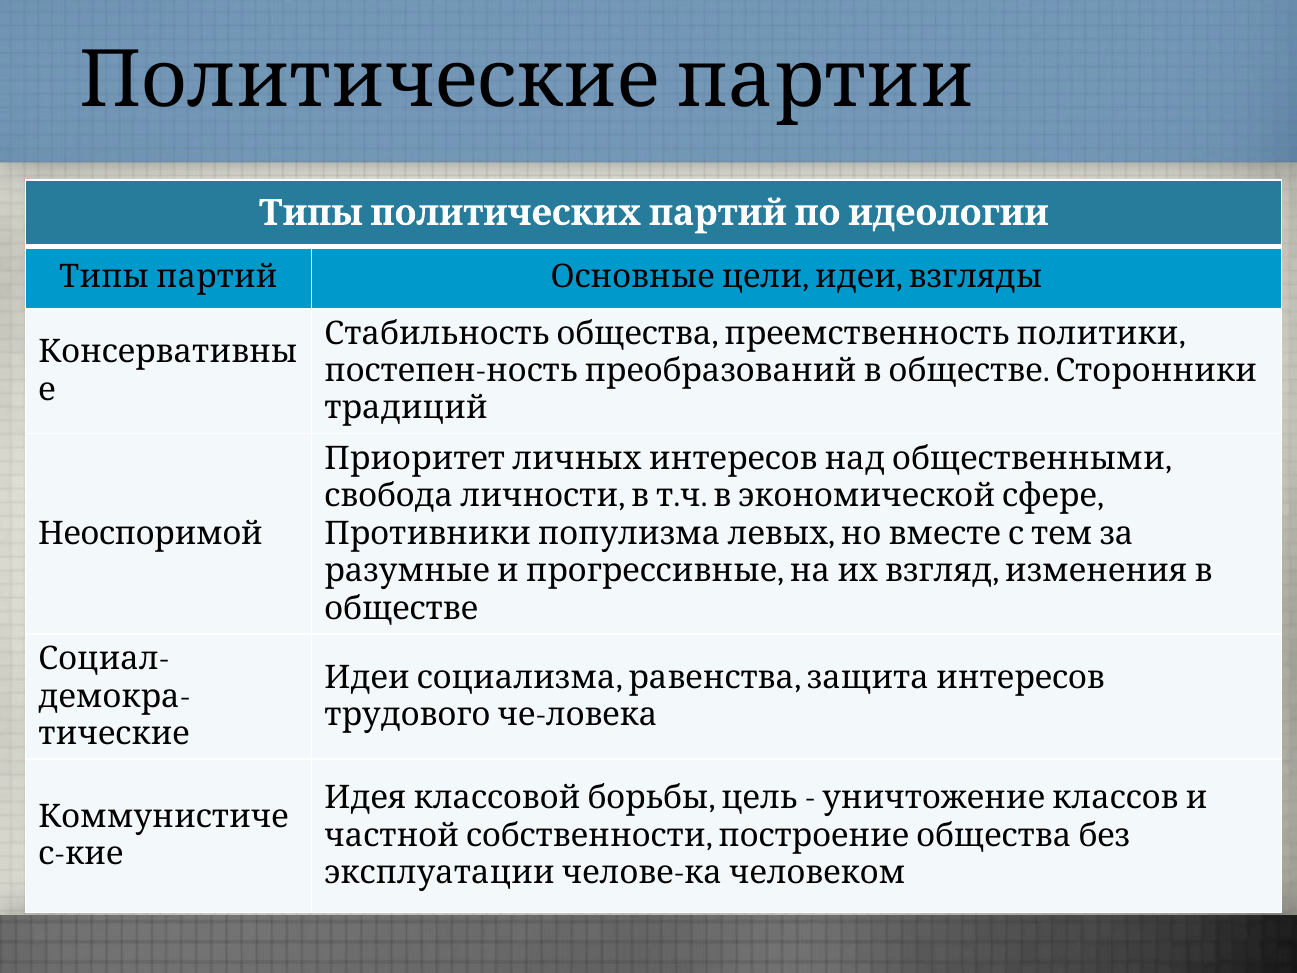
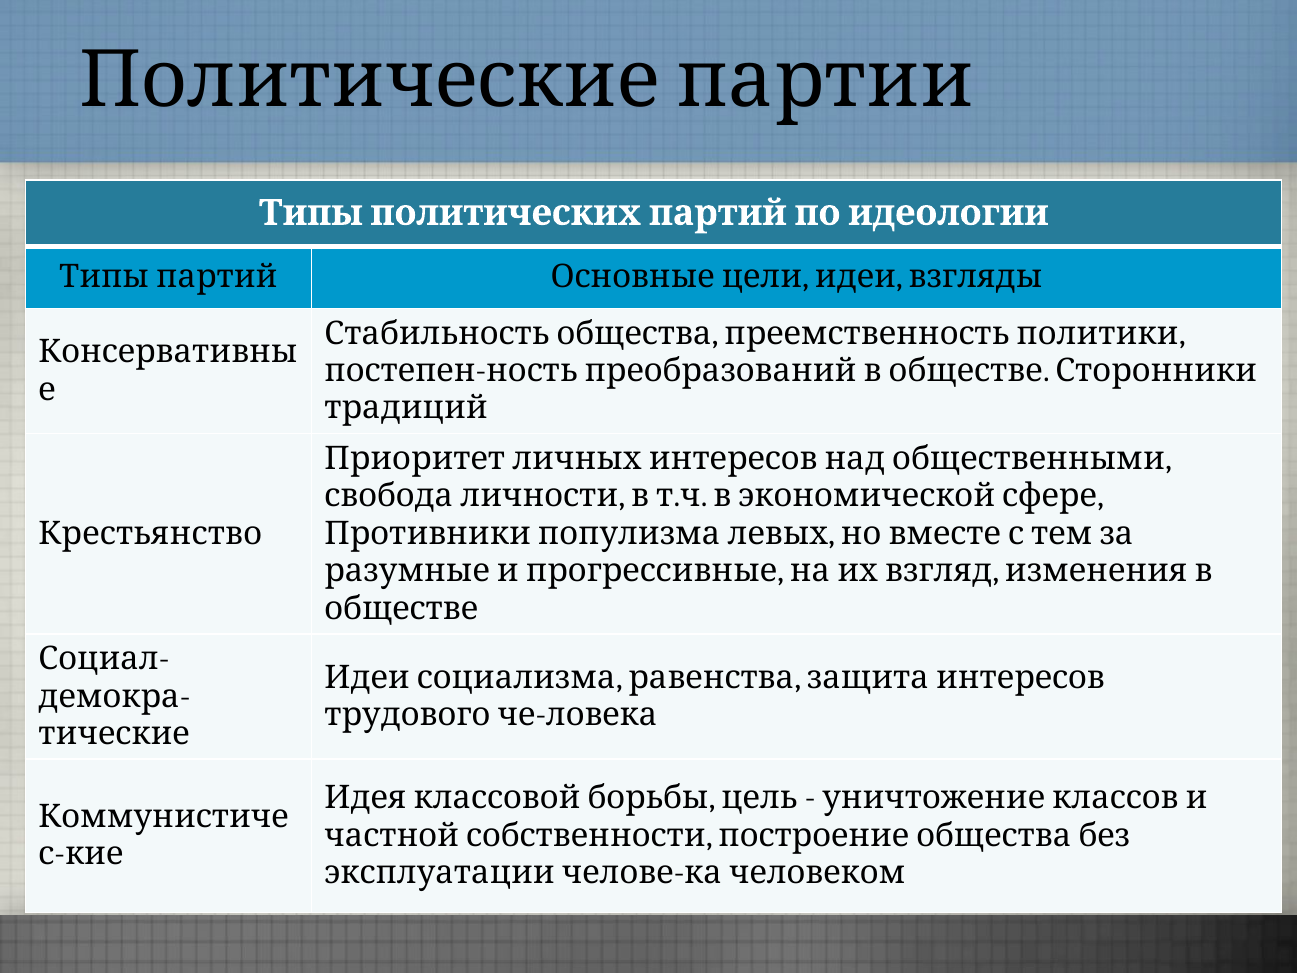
Неоспоримой: Неоспоримой -> Крестьянство (150, 533)
